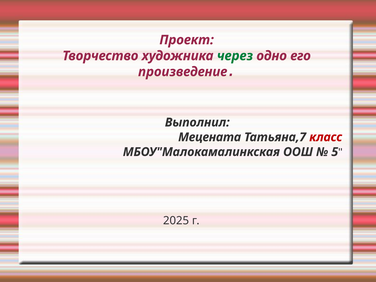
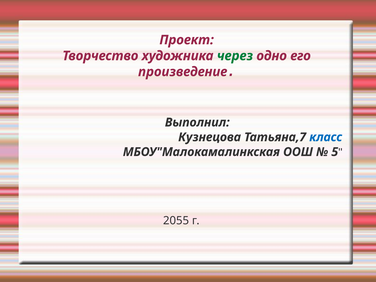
Мецената: Мецената -> Кузнецова (210, 137)
класс colour: red -> blue (326, 137)
2025: 2025 -> 2055 (176, 221)
